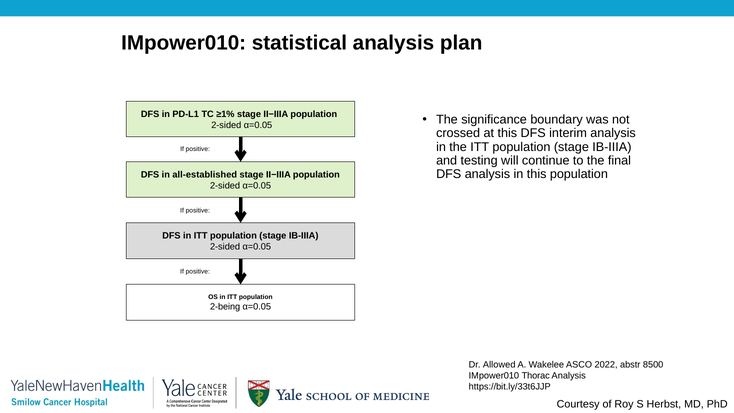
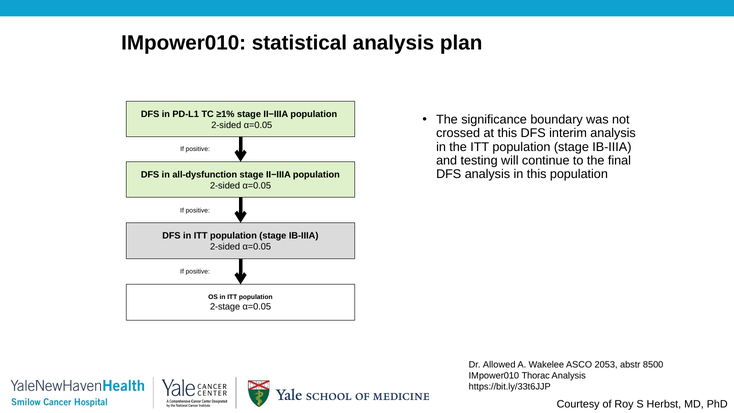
all-established: all-established -> all-dysfunction (205, 175)
2-being: 2-being -> 2-stage (225, 307)
2022: 2022 -> 2053 (606, 365)
